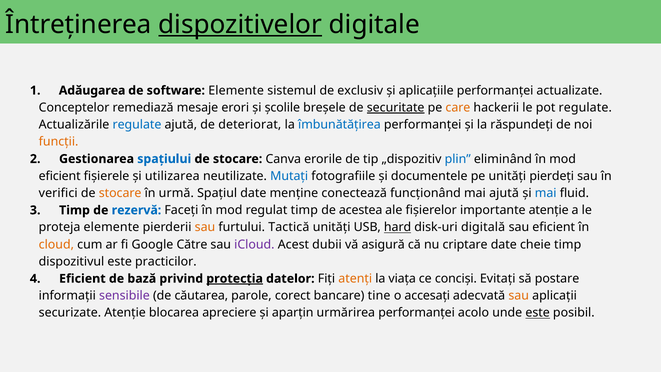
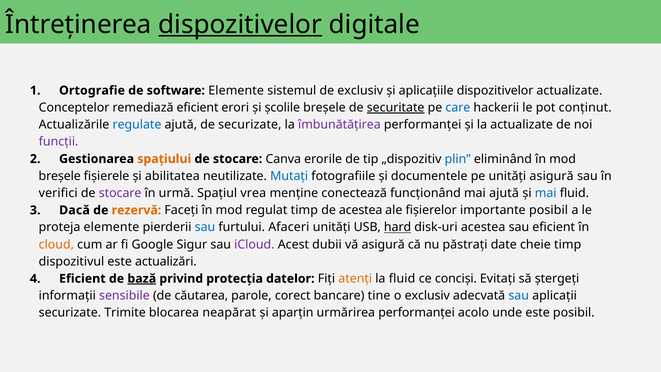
Adăugarea: Adăugarea -> Ortografie (92, 90)
aplicațiile performanței: performanței -> dispozitivelor (495, 90)
remediază mesaje: mesaje -> eficient (198, 108)
care colour: orange -> blue (458, 108)
pot regulate: regulate -> conținut (585, 108)
de deteriorat: deteriorat -> securizate (250, 125)
îmbunătățirea colour: blue -> purple (339, 125)
la răspundeți: răspundeți -> actualizate (522, 125)
funcții colour: orange -> purple (59, 142)
spațiului colour: blue -> orange (164, 159)
eficient: eficient -> breșele (60, 176)
utilizarea: utilizarea -> abilitatea (172, 176)
unități pierdeți: pierdeți -> asigură (552, 176)
stocare colour: orange -> purple (120, 193)
Spațiul date: date -> vrea (253, 193)
Timp: Timp -> Dacă (74, 210)
rezervă colour: blue -> orange (136, 210)
importante atenție: atenție -> posibil (549, 210)
sau colour: orange -> blue (205, 227)
Tactică: Tactică -> Afaceri (289, 227)
disk-uri digitală: digitală -> acestea (483, 227)
Către: Către -> Sigur (192, 244)
criptare: criptare -> păstrați (465, 244)
practicilor: practicilor -> actualizări (166, 261)
bază underline: none -> present (142, 279)
protecția underline: present -> none (235, 279)
la viața: viața -> fluid (402, 279)
postare: postare -> ștergeți (557, 279)
o accesați: accesați -> exclusiv (427, 296)
sau colour: orange -> blue (519, 296)
securizate Atenție: Atenție -> Trimite (125, 313)
apreciere: apreciere -> neapărat (229, 313)
este underline: present -> none (538, 313)
